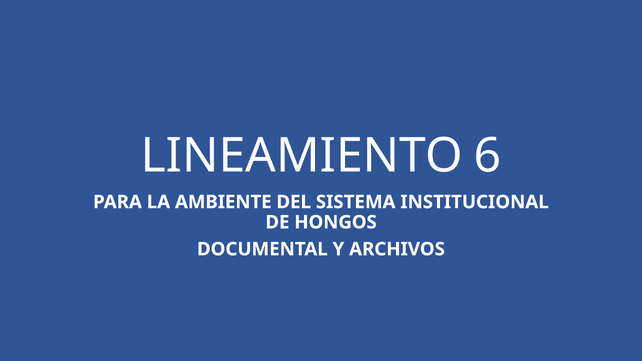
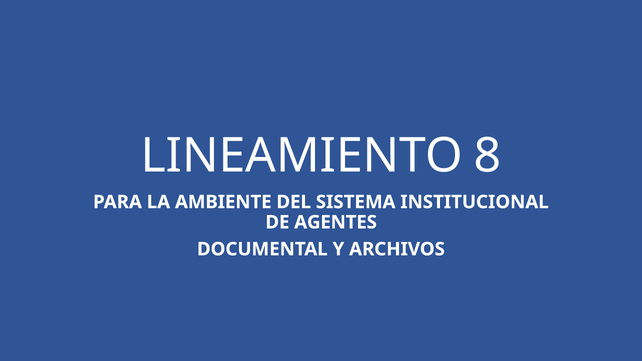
6: 6 -> 8 (488, 156)
HONGOS: HONGOS -> AGENTES (336, 222)
